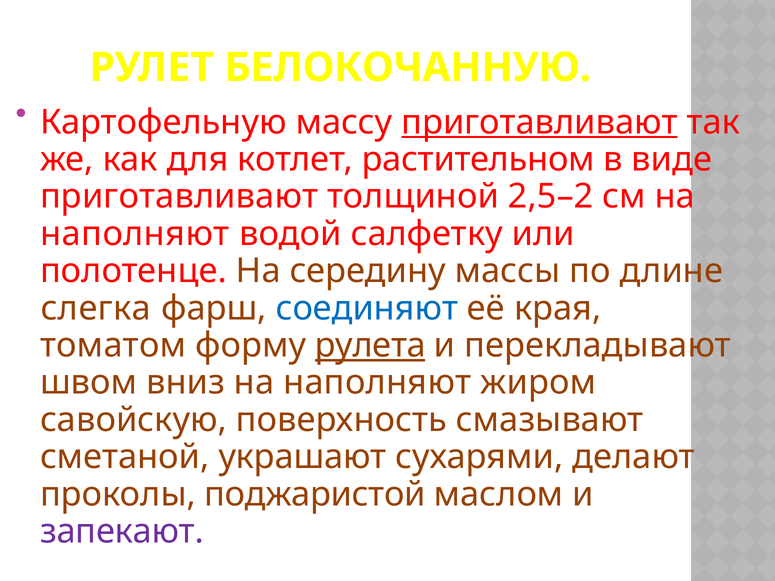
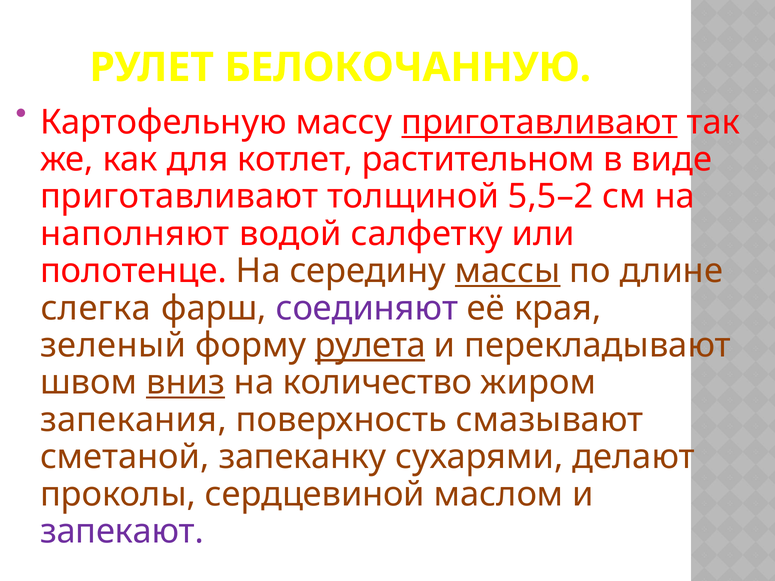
2,5–2: 2,5–2 -> 5,5–2 (551, 197)
массы underline: none -> present (508, 271)
соединяют colour: blue -> purple (367, 308)
томатом: томатом -> зеленый (113, 346)
вниз underline: none -> present (186, 383)
наполняют: наполняют -> количество (378, 383)
савойскую: савойскую -> запекания (133, 420)
украшают: украшают -> запеканку (303, 457)
поджаристой: поджаристой -> сердцевиной (315, 494)
